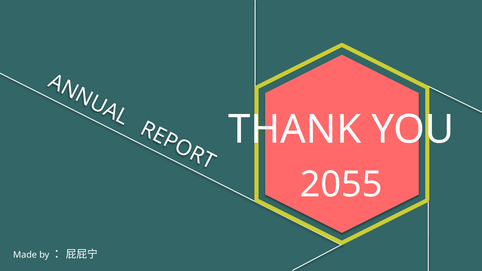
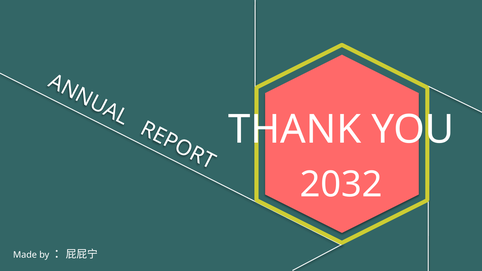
2055: 2055 -> 2032 (341, 185)
